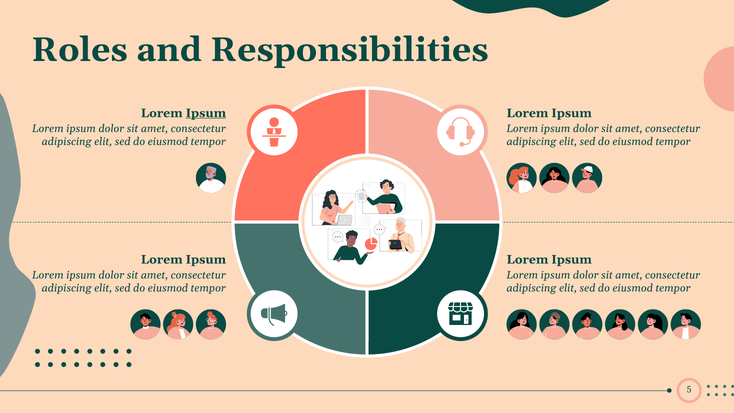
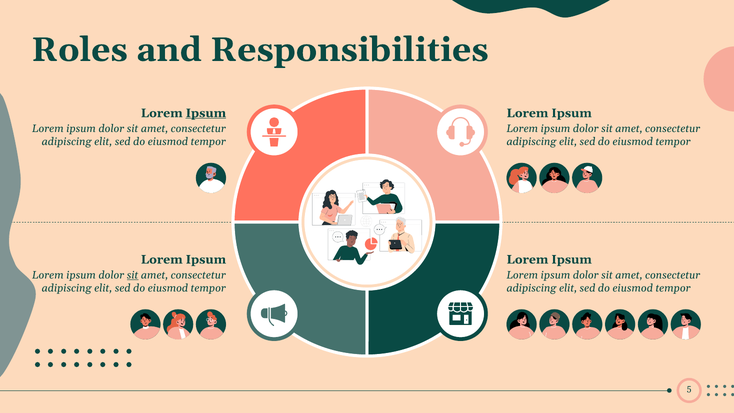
sit underline: none -> present (133, 275)
